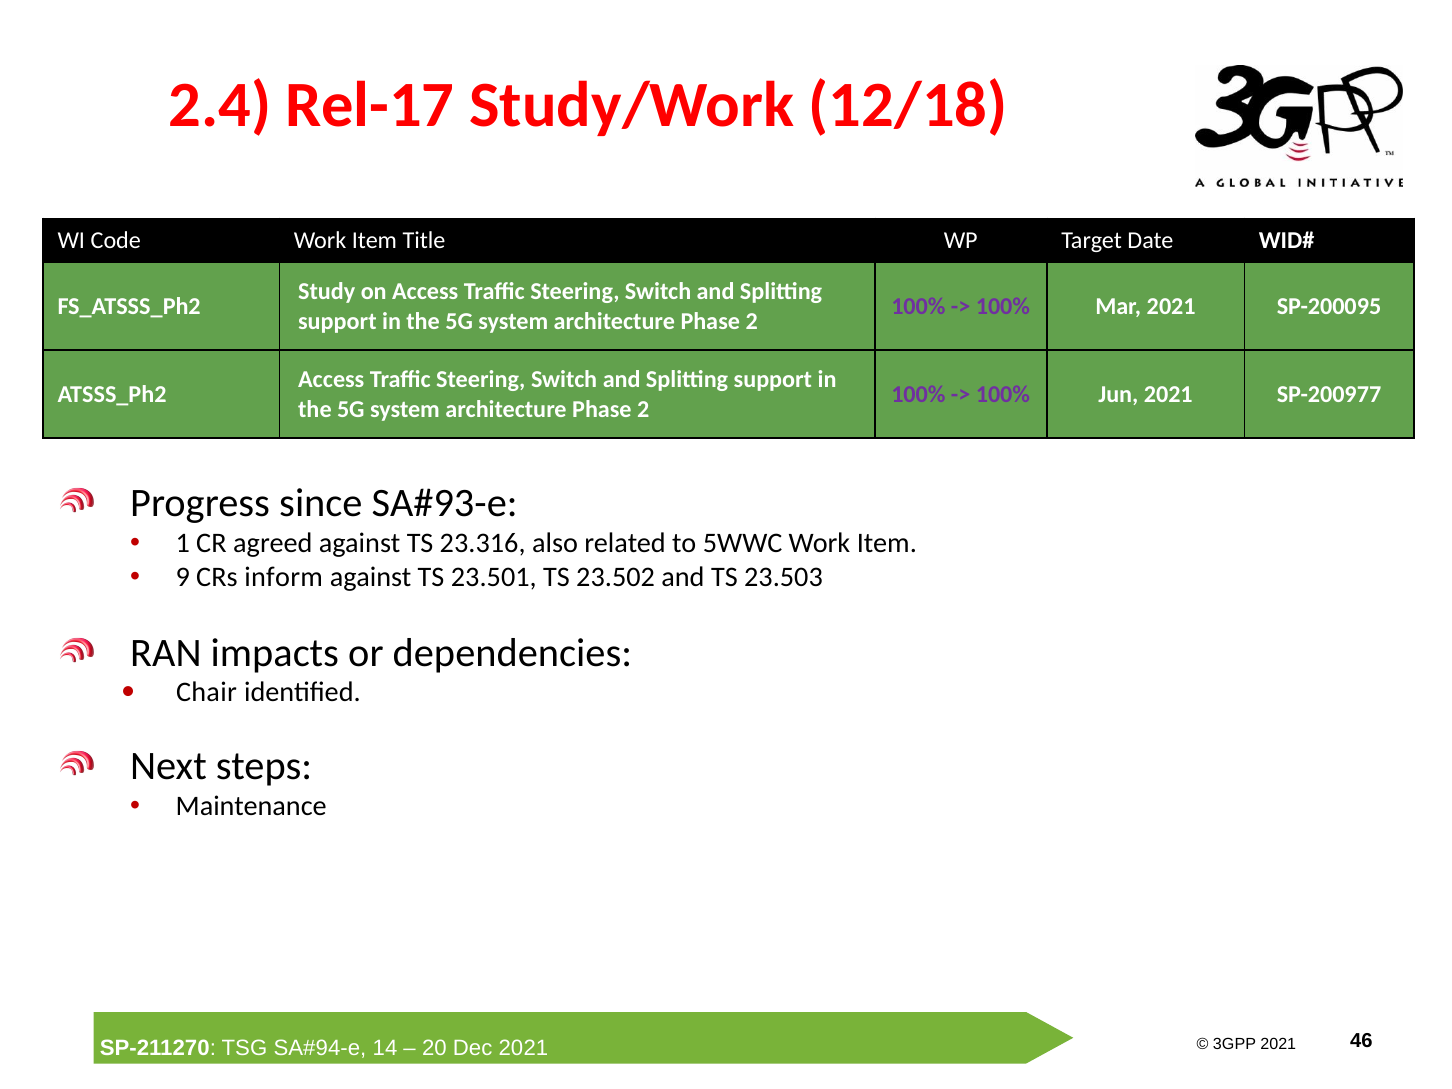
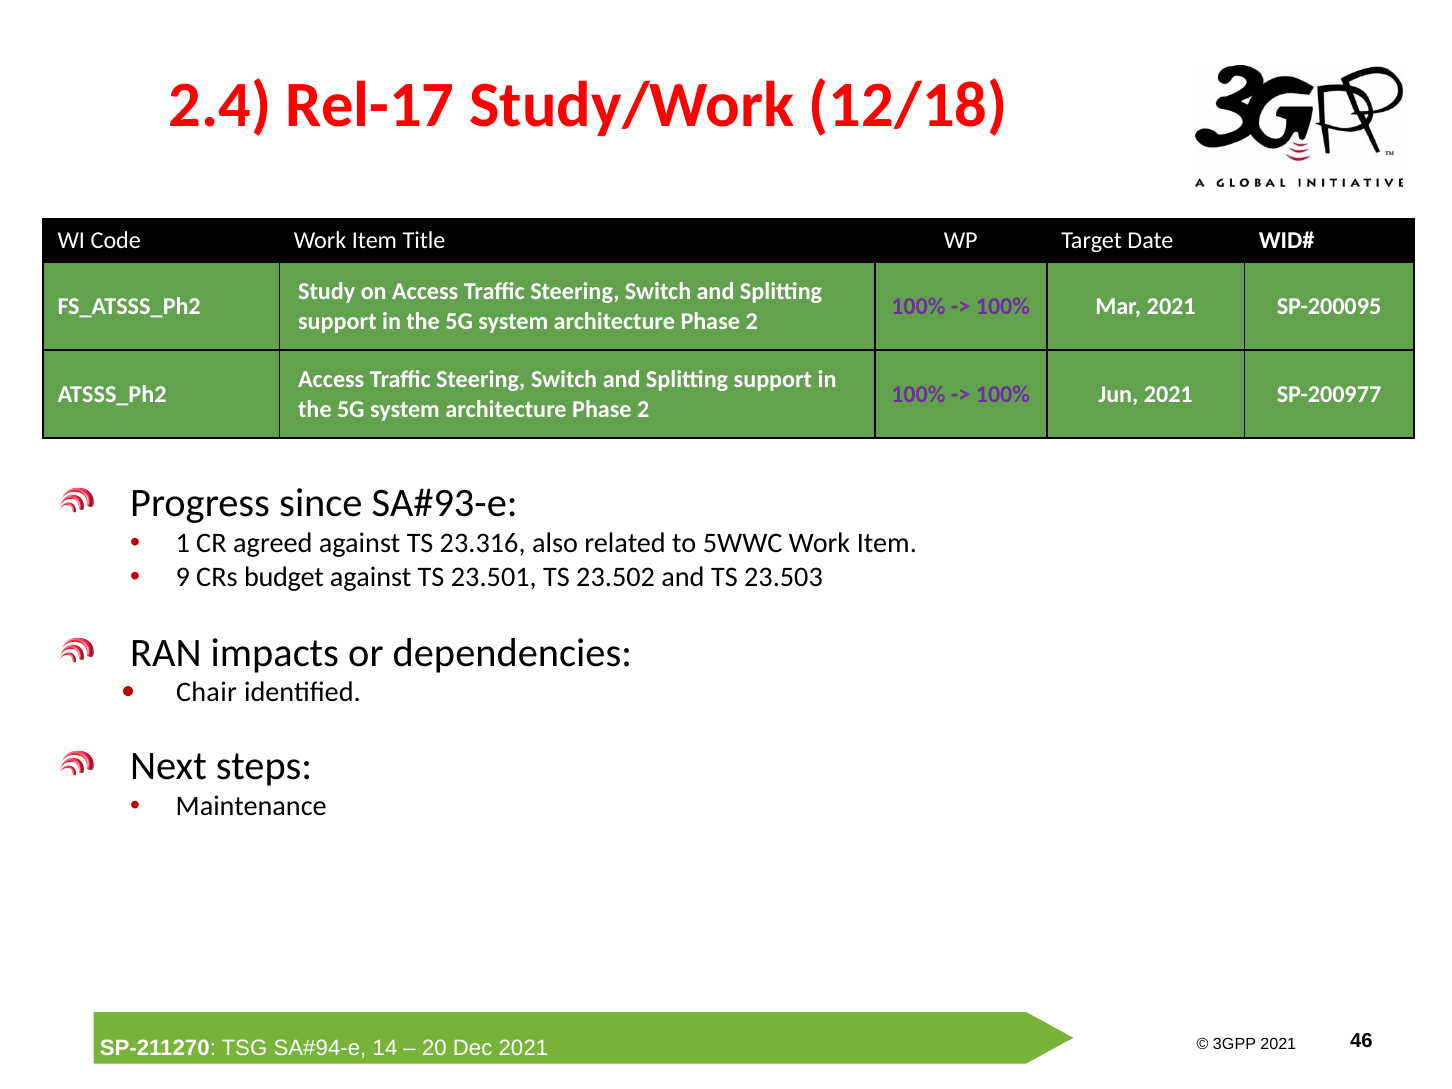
inform: inform -> budget (284, 577)
